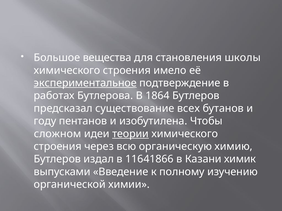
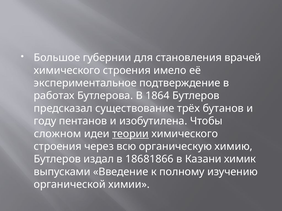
вещества: вещества -> губернии (107, 58)
школы: школы -> врачей (243, 58)
экспериментальное underline: present -> none (85, 83)
всех: всех -> трёх (188, 109)
11641866: 11641866 -> 18681866 (149, 159)
